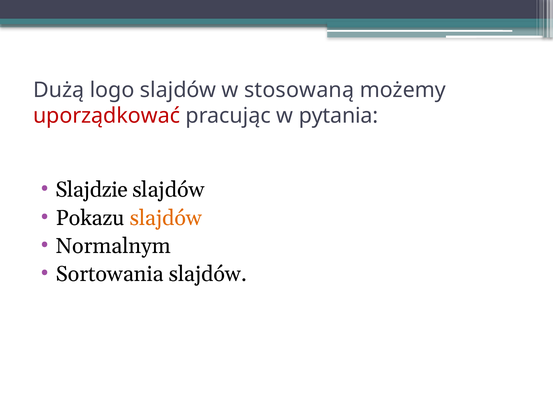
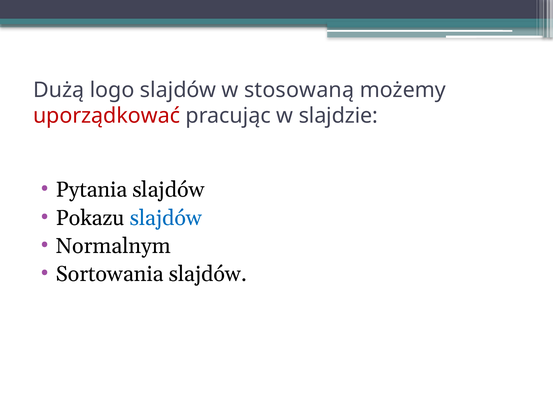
pytania: pytania -> slajdzie (338, 116)
Slajdzie: Slajdzie -> Pytania (92, 190)
slajdów colour: orange -> blue (166, 218)
